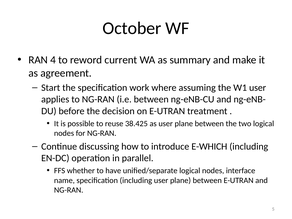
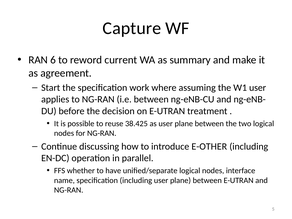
October: October -> Capture (132, 28)
4: 4 -> 6 (53, 60)
E-WHICH: E-WHICH -> E-OTHER (209, 146)
